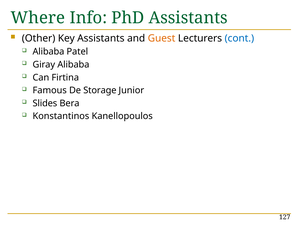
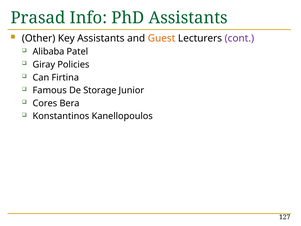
Where: Where -> Prasad (38, 18)
cont colour: blue -> purple (239, 38)
Giray Alibaba: Alibaba -> Policies (73, 65)
Slides: Slides -> Cores (45, 103)
